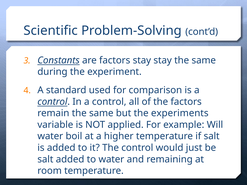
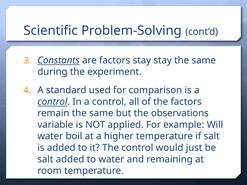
experiments: experiments -> observations (180, 113)
